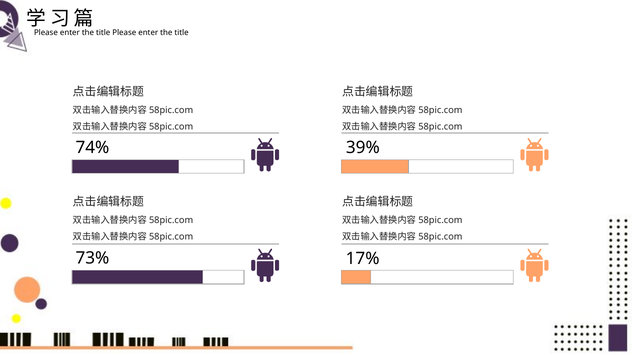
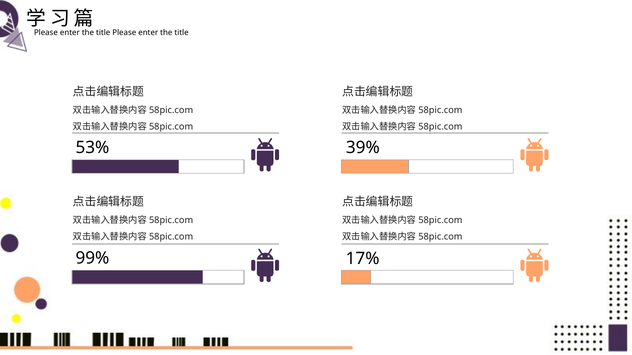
74%: 74% -> 53% (92, 148)
73%: 73% -> 99% (92, 258)
